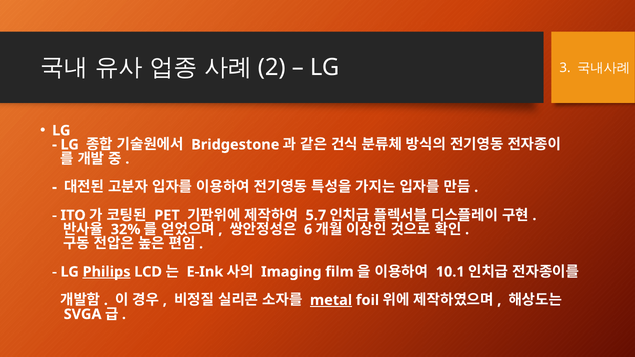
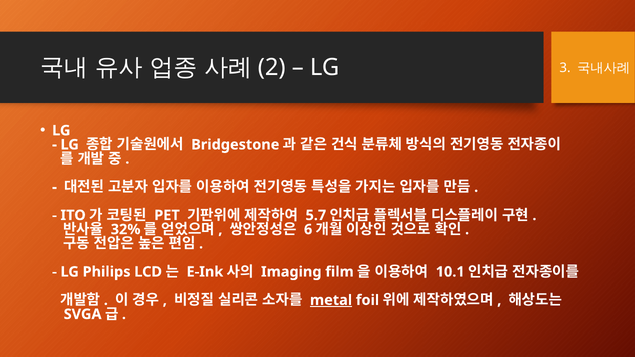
Philips underline: present -> none (107, 272)
